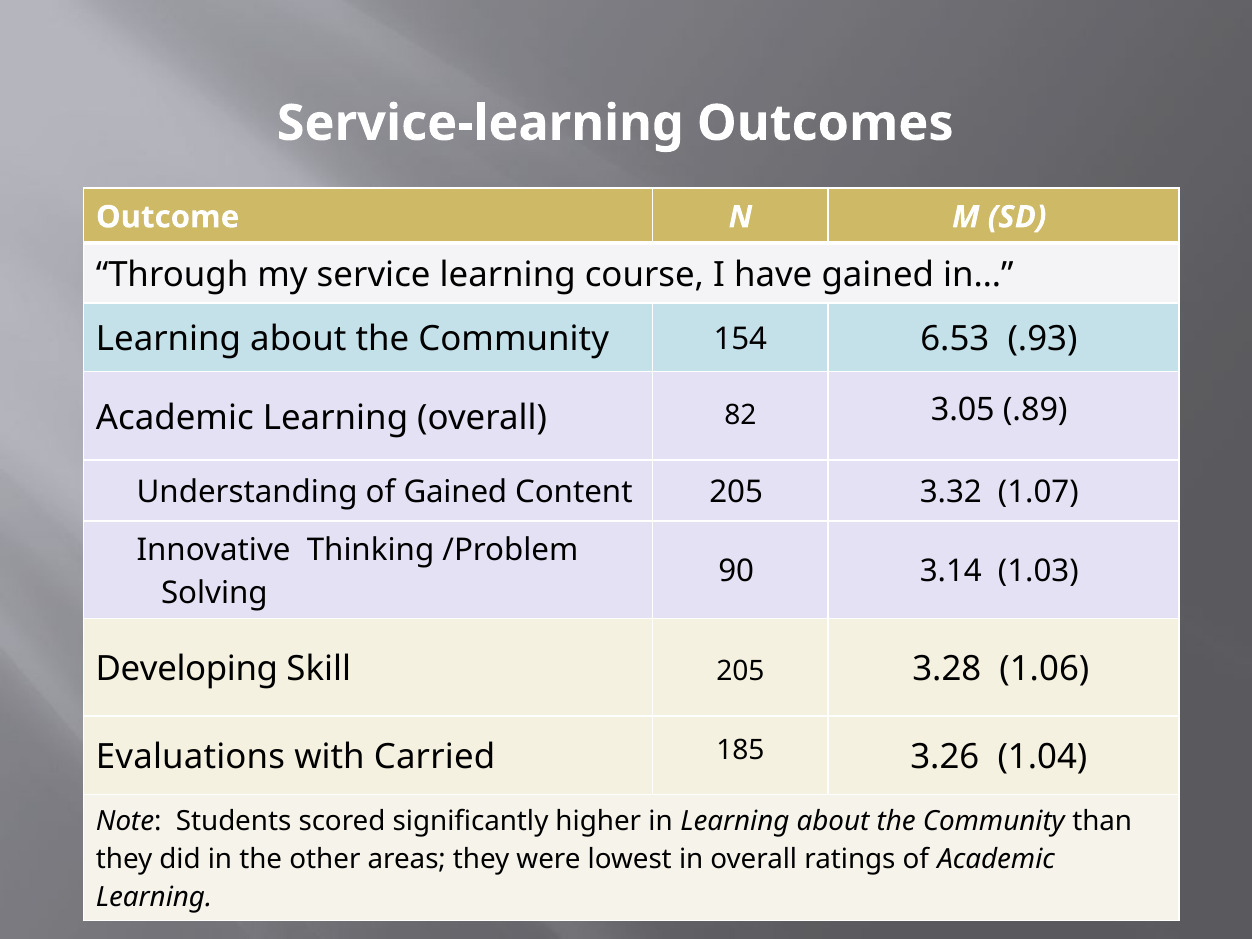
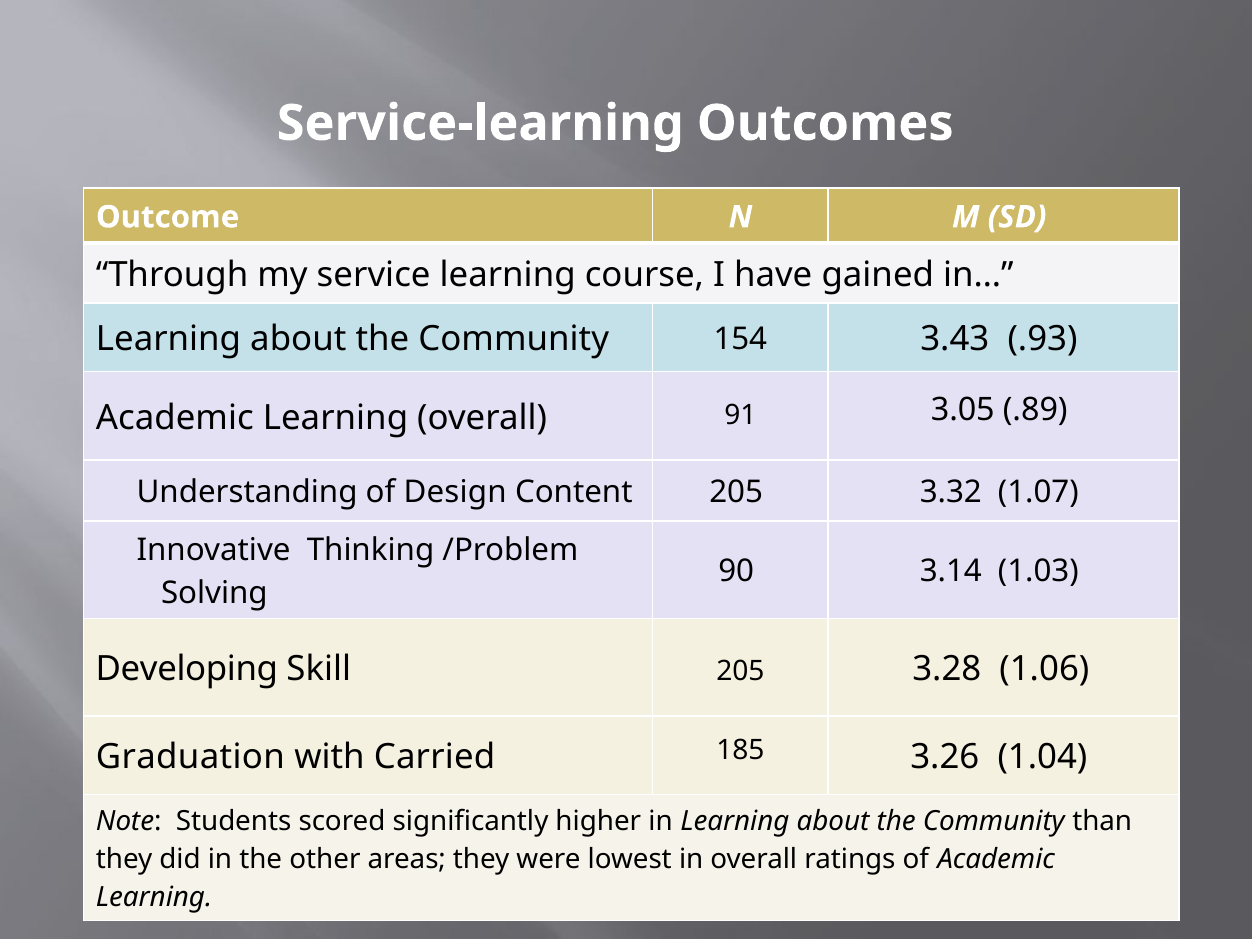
6.53: 6.53 -> 3.43 (955, 339)
82: 82 -> 91 (740, 416)
of Gained: Gained -> Design (455, 492)
Evaluations: Evaluations -> Graduation (190, 757)
